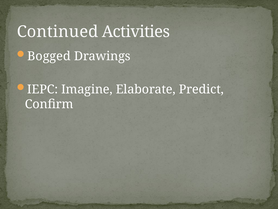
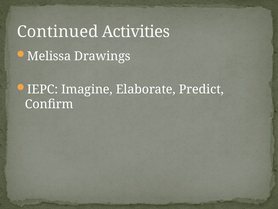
Bogged: Bogged -> Melissa (49, 56)
